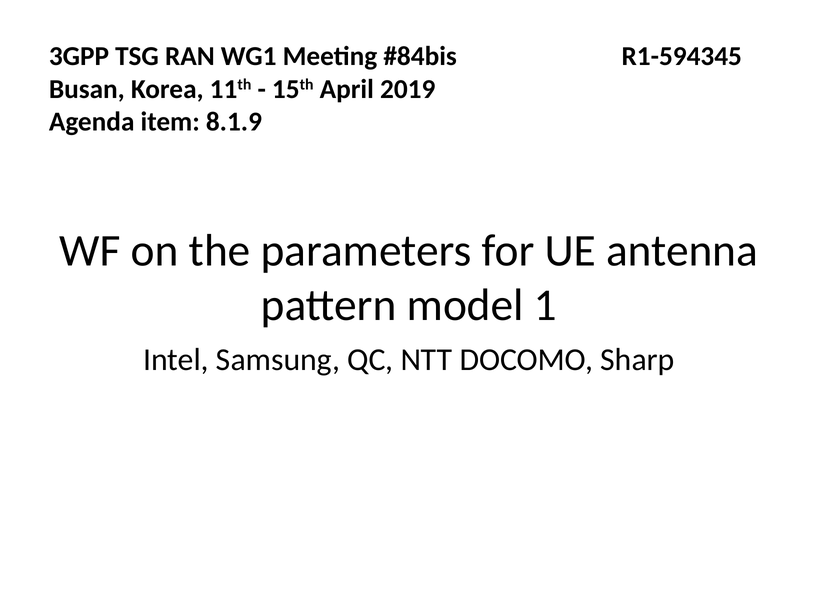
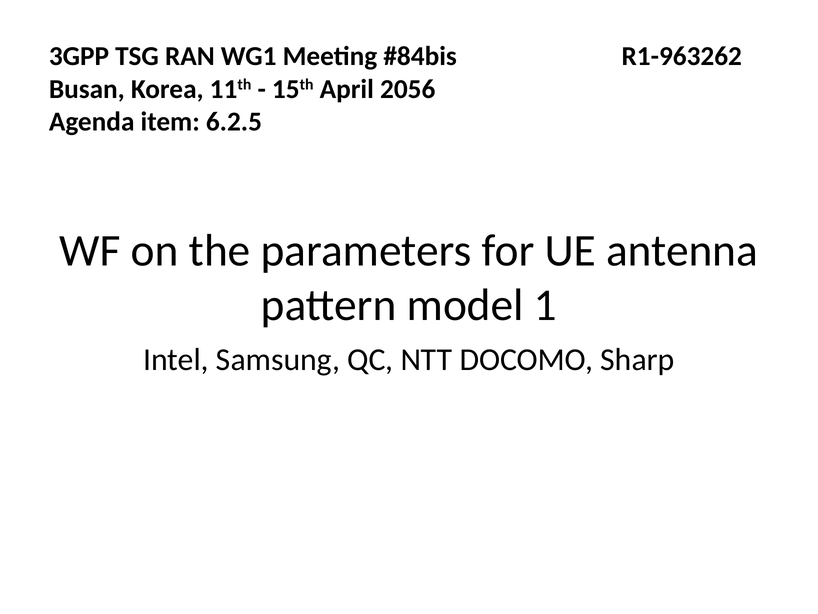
R1-594345: R1-594345 -> R1-963262 (682, 56)
2019: 2019 -> 2056 (408, 89)
8.1.9: 8.1.9 -> 6.2.5 (234, 122)
